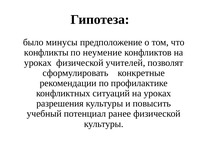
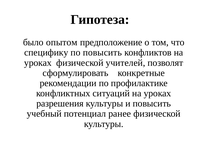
минусы: минусы -> опытом (62, 42)
конфликты: конфликты -> специфику (46, 53)
по неумение: неумение -> повысить (102, 53)
